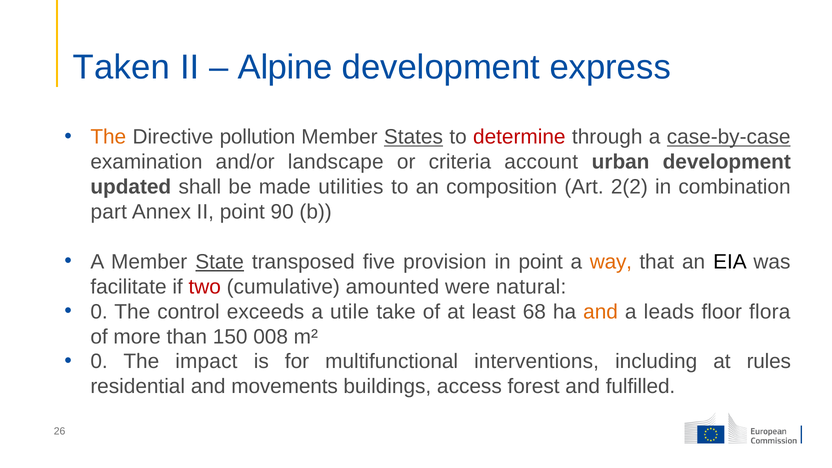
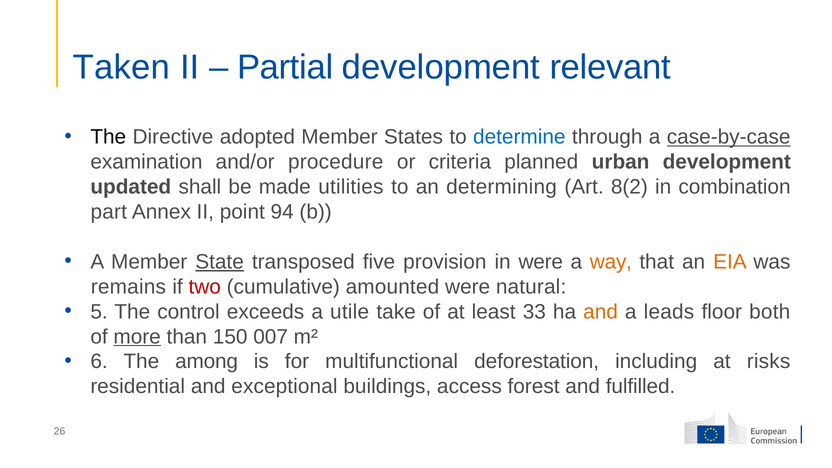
Alpine: Alpine -> Partial (285, 67)
express: express -> relevant (610, 67)
The colour: orange -> black (108, 137)
pollution: pollution -> adopted (257, 137)
States underline: present -> none (413, 137)
determine colour: red -> blue (519, 137)
landscape: landscape -> procedure (336, 162)
account: account -> planned (541, 162)
composition: composition -> determining (502, 187)
2(2: 2(2 -> 8(2 (629, 187)
90: 90 -> 94 (282, 212)
in point: point -> were (541, 262)
EIA colour: black -> orange (730, 262)
facilitate: facilitate -> remains (128, 287)
0: 0 -> 5 (99, 312)
68: 68 -> 33 (534, 312)
flora: flora -> both (770, 312)
more underline: none -> present (137, 337)
008: 008 -> 007 (271, 337)
0: 0 -> 6 (99, 362)
impact: impact -> among (207, 362)
interventions: interventions -> deforestation (537, 362)
rules: rules -> risks (769, 362)
movements: movements -> exceptional (284, 387)
